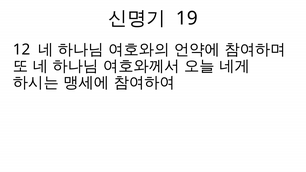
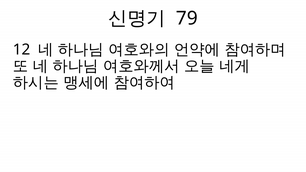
19: 19 -> 79 (187, 18)
